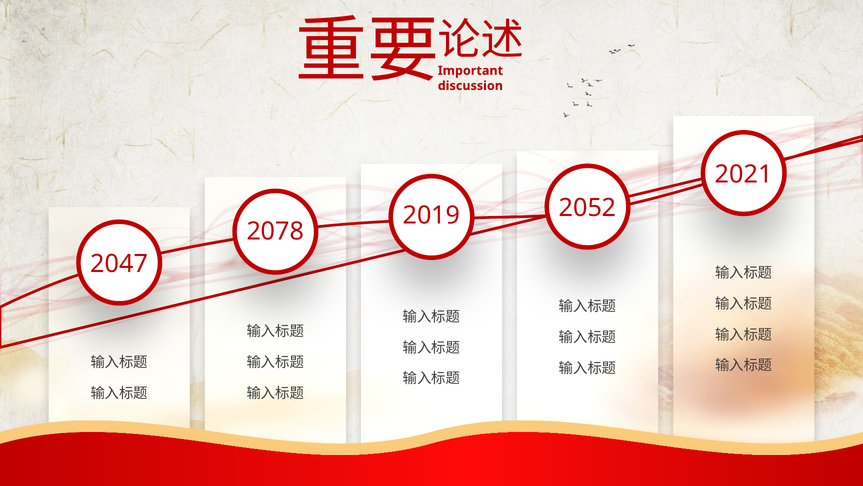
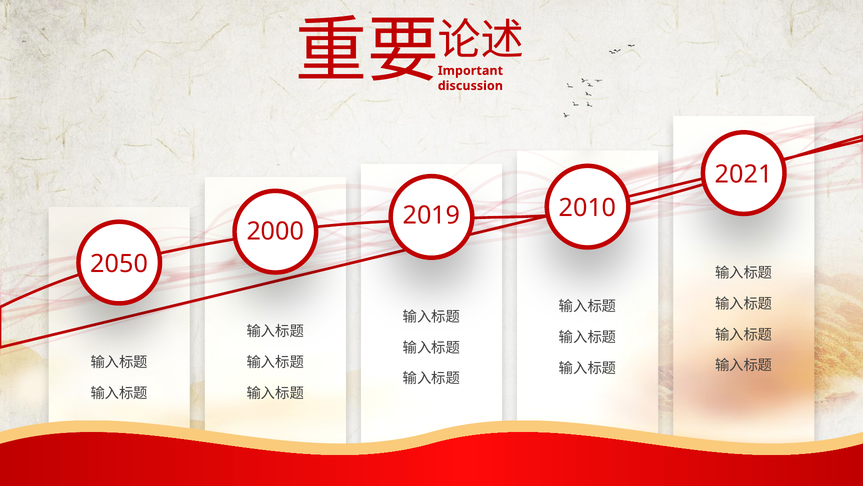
2052: 2052 -> 2010 (588, 208)
2078: 2078 -> 2000 (275, 231)
2047: 2047 -> 2050 (119, 263)
